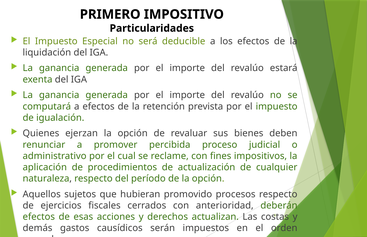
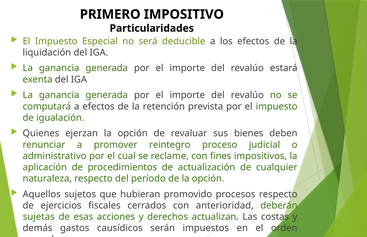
percibida: percibida -> reintegro (170, 145)
efectos: efectos -> sujetas (39, 217)
